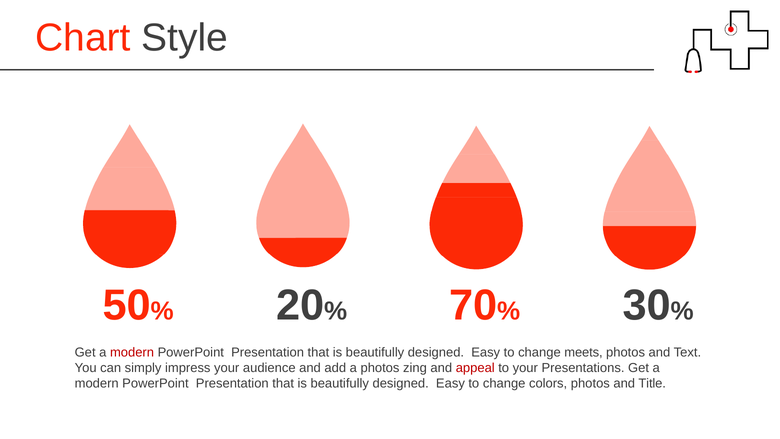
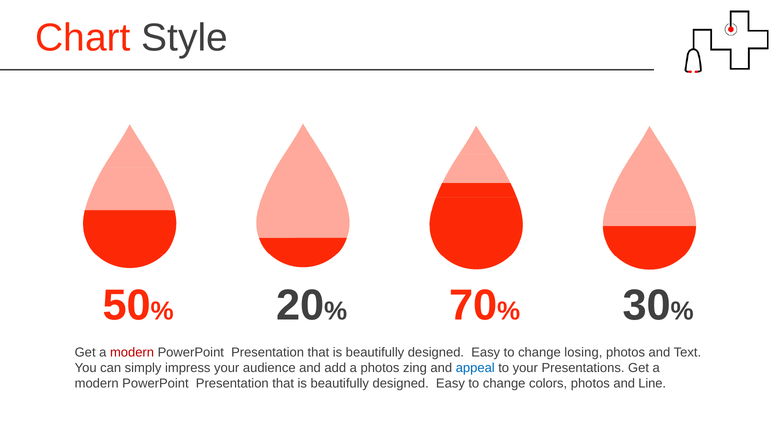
meets: meets -> losing (583, 352)
appeal colour: red -> blue (475, 368)
Title: Title -> Line (652, 383)
